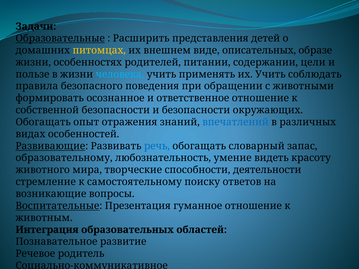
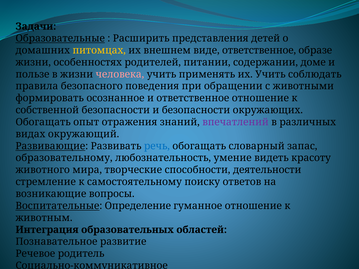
виде описательных: описательных -> ответственное (259, 50)
цели: цели -> доме (313, 62)
человека colour: light blue -> pink (120, 74)
впечатлений colour: blue -> purple (235, 122)
особенностей: особенностей -> окружающий (84, 134)
Презентация: Презентация -> Определение (138, 206)
